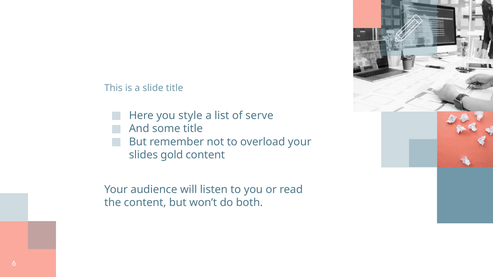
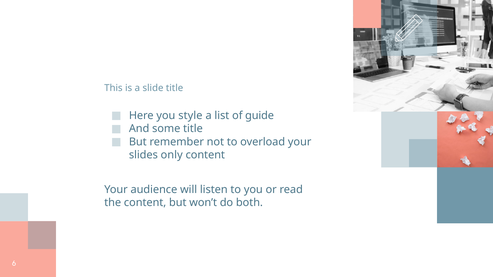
serve: serve -> guide (260, 116)
gold: gold -> only (172, 155)
